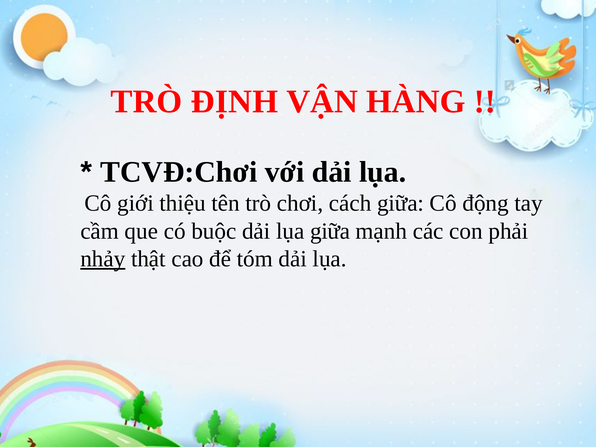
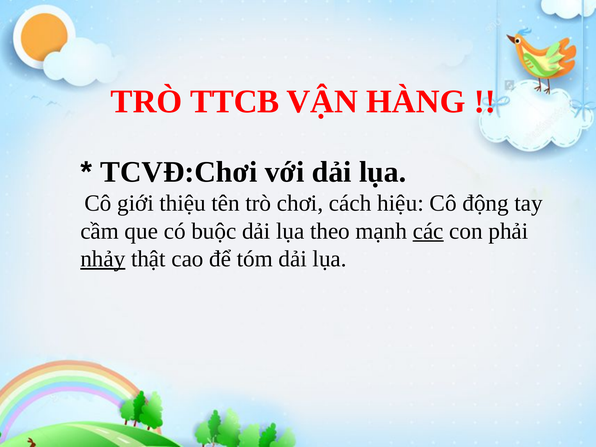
ĐỊNH: ĐỊNH -> TTCB (235, 101)
cách giữa: giữa -> hiệu (400, 203)
lụa giữa: giữa -> theo (330, 231)
các underline: none -> present (428, 231)
